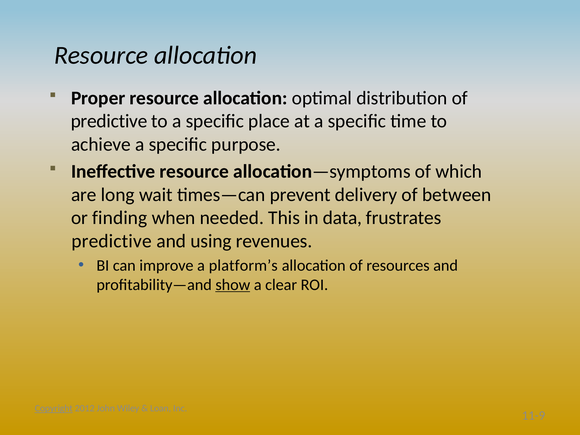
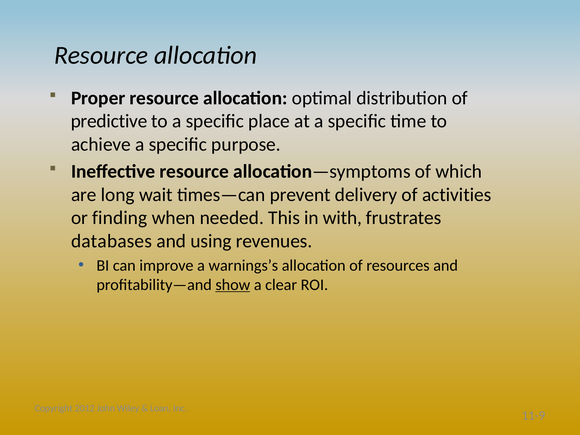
between: between -> activities (457, 195)
data: data -> with (342, 218)
predictive: predictive -> databases (112, 241)
platform’s: platform’s -> warnings’s (243, 265)
Copyright underline: present -> none (54, 408)
